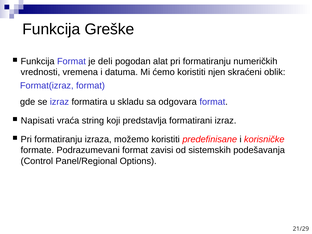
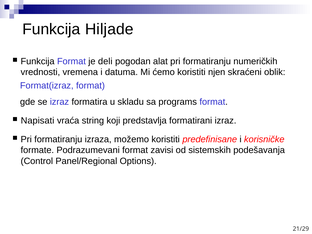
Greške: Greške -> Hiljade (109, 29)
odgovara: odgovara -> programs (178, 102)
